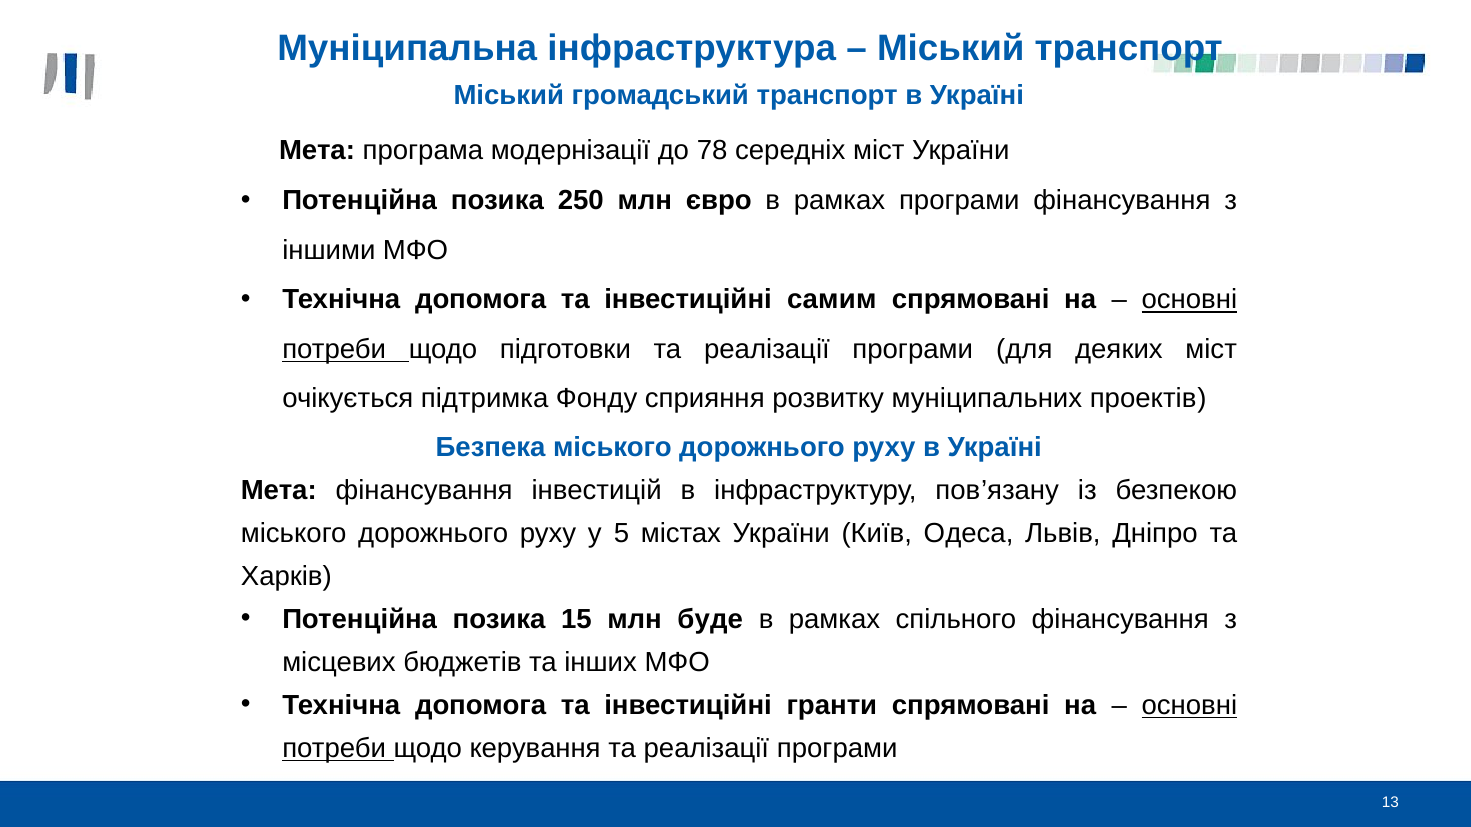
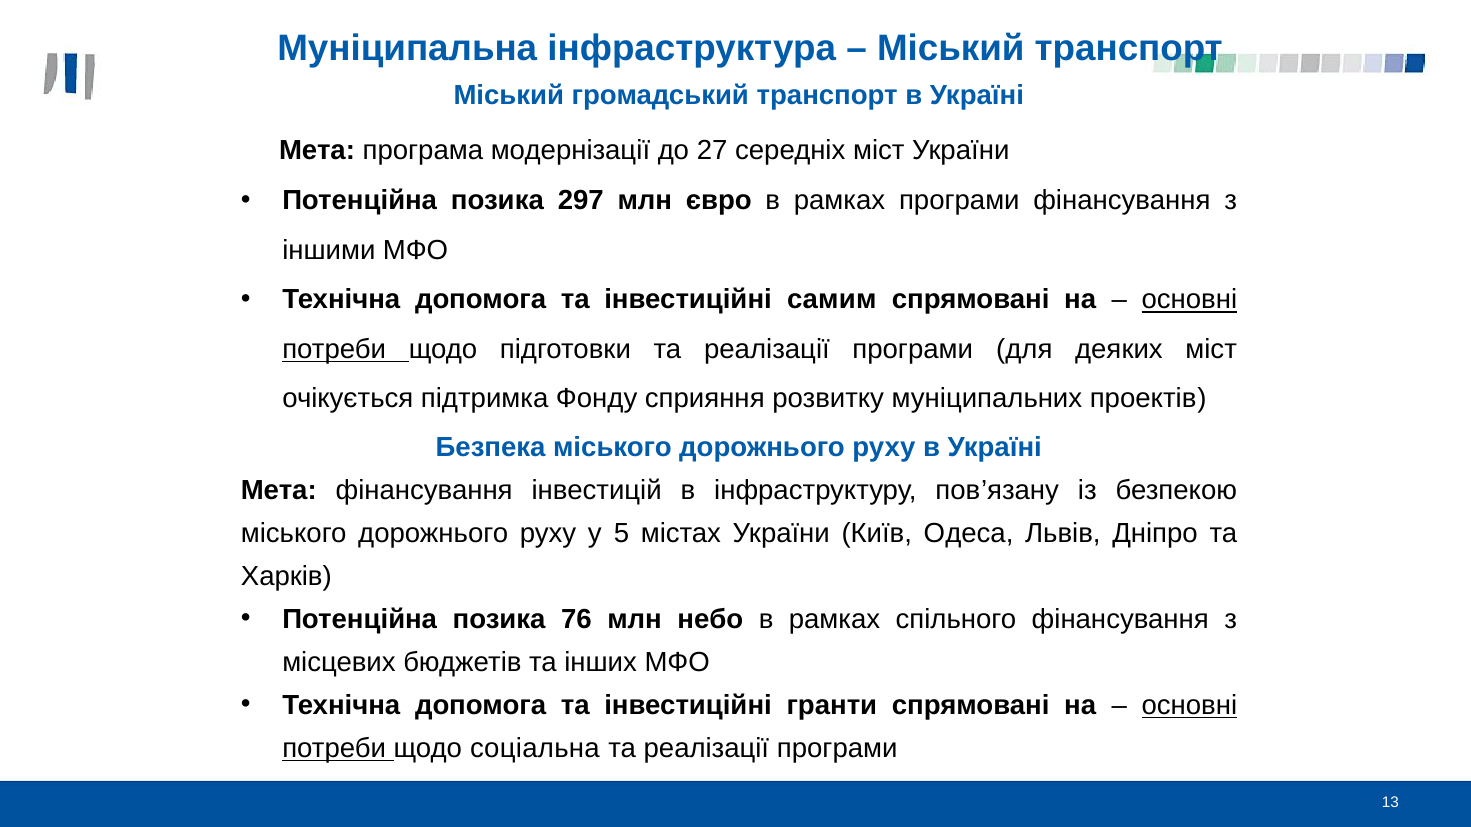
78: 78 -> 27 (712, 151)
250: 250 -> 297 (581, 201)
15: 15 -> 76 (576, 620)
буде: буде -> небо (710, 620)
керування: керування -> соціальна (535, 749)
